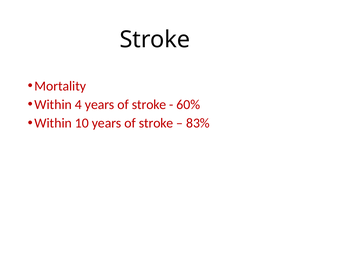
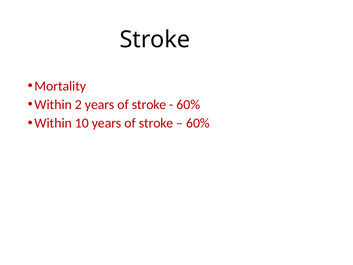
4: 4 -> 2 (78, 104)
83%: 83% -> 60% (198, 123)
